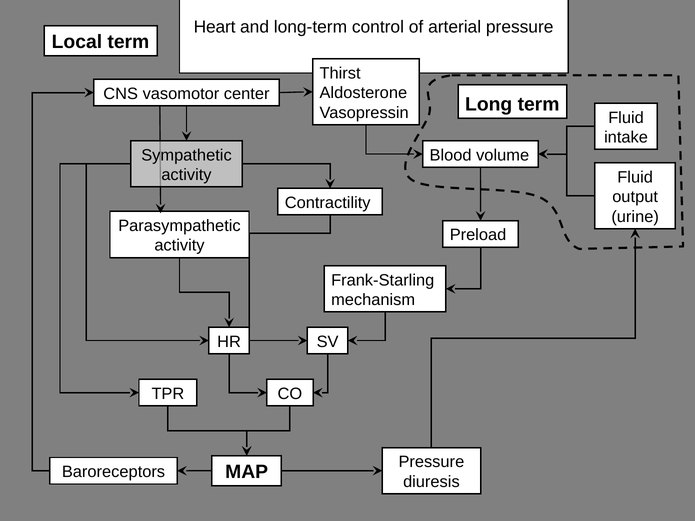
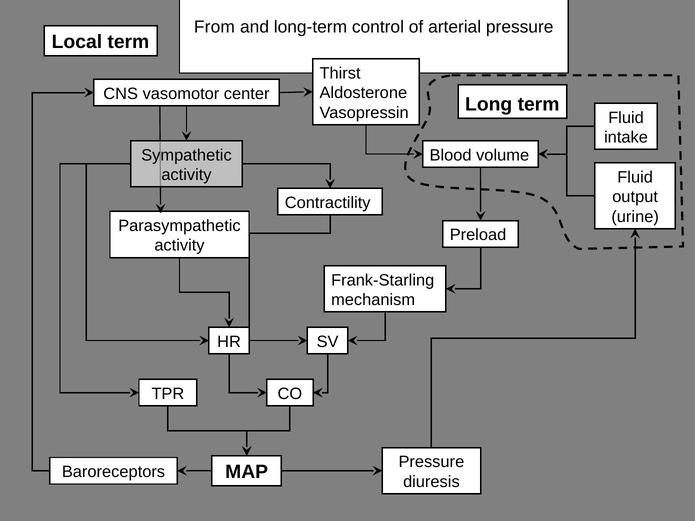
Heart: Heart -> From (214, 27)
